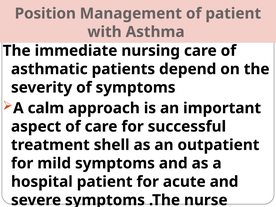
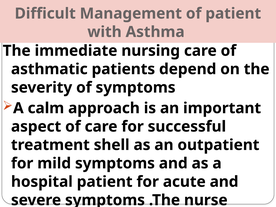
Position: Position -> Difficult (45, 14)
